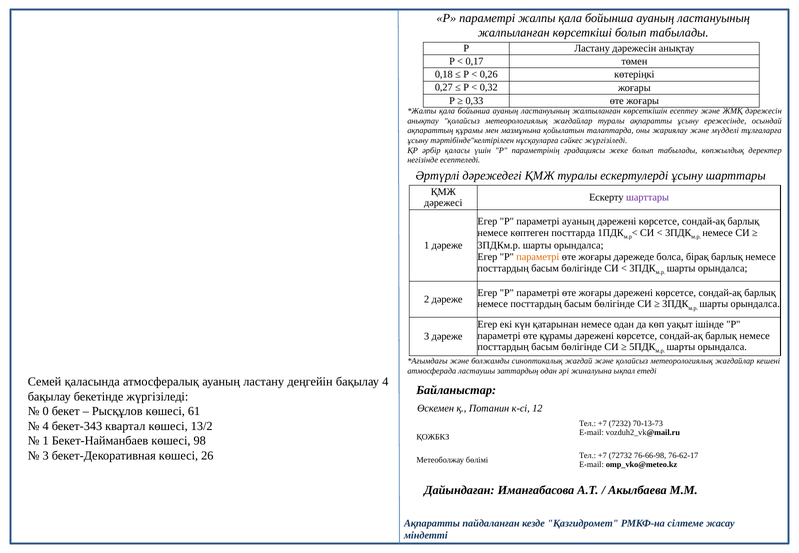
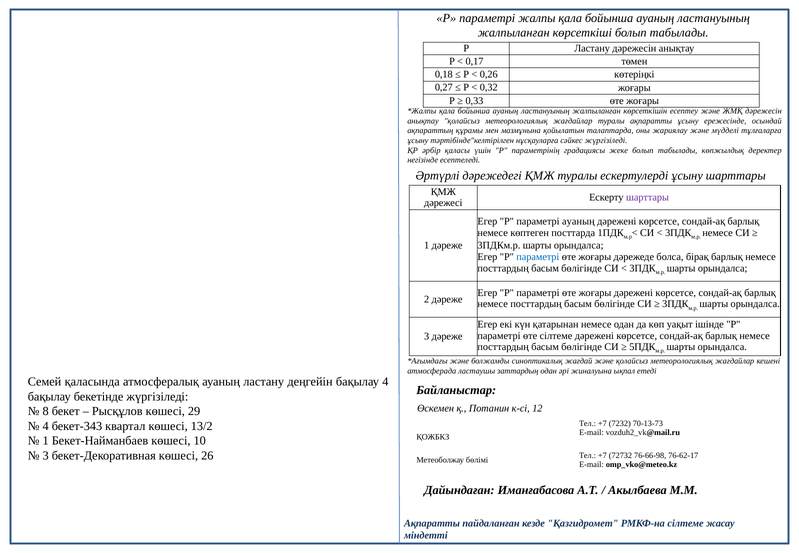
параметрі colour: orange -> blue (538, 257)
өте құрамы: құрамы -> сілтеме (556, 336)
0: 0 -> 8 (46, 411)
61: 61 -> 29 (194, 411)
98: 98 -> 10 (200, 441)
